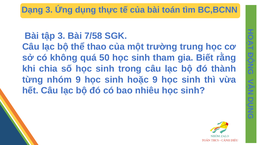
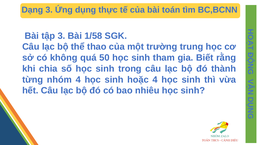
7/58: 7/58 -> 1/58 (93, 36)
9: 9 -> 4 (78, 80)
hoặc 9: 9 -> 4 (155, 80)
